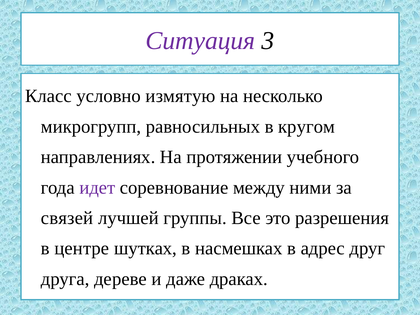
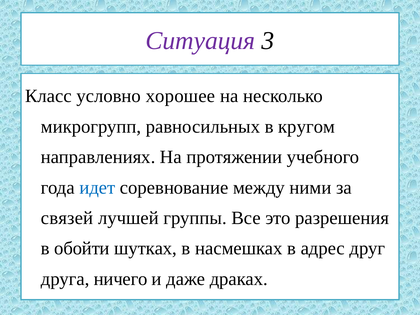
измятую: измятую -> хорошее (180, 96)
идет colour: purple -> blue (97, 188)
центре: центре -> обойти (82, 248)
дереве: дереве -> ничего (121, 279)
